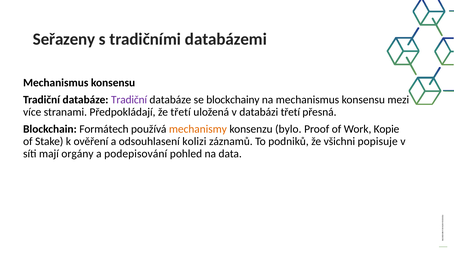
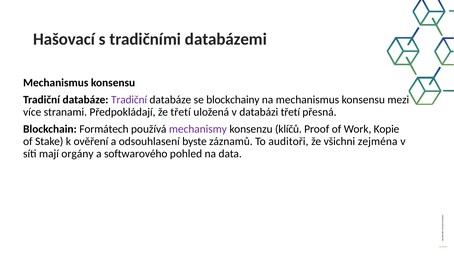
Seřazeny: Seřazeny -> Hašovací (64, 39)
mechanismy colour: orange -> purple (198, 129)
bylo: bylo -> klíčů (288, 129)
kolizi: kolizi -> byste (195, 141)
podniků: podniků -> auditoři (288, 141)
popisuje: popisuje -> zejména (378, 141)
podepisování: podepisování -> softwarového (136, 153)
